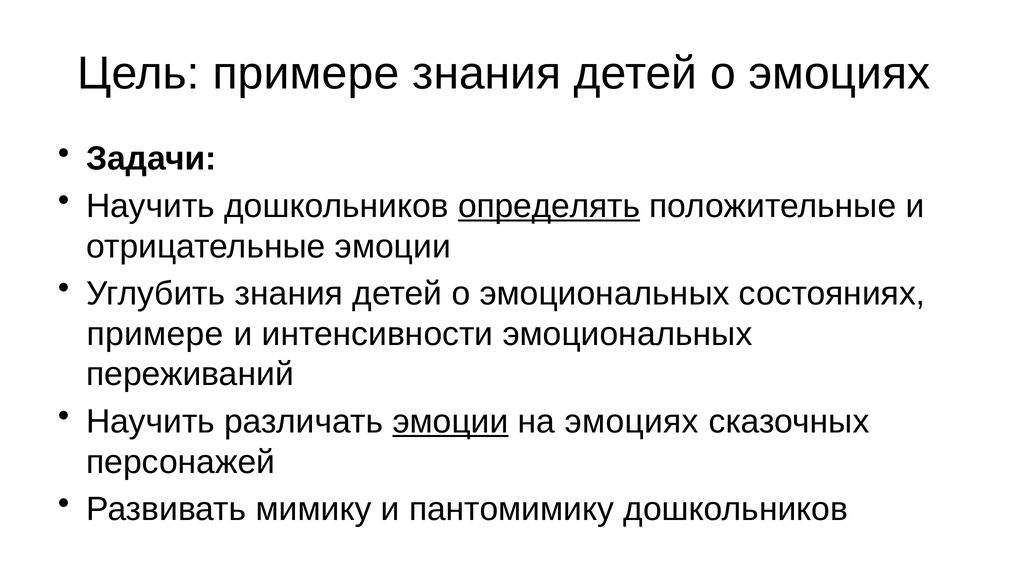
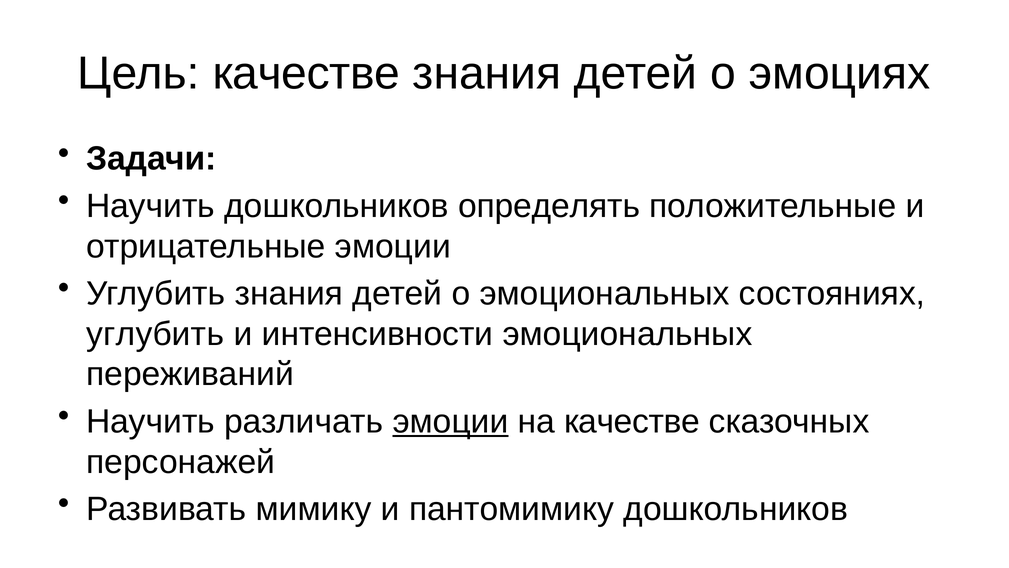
Цель примере: примере -> качестве (306, 73)
определять underline: present -> none (549, 206)
примере: примере -> углубить (155, 334)
на эмоциях: эмоциях -> качестве (632, 421)
